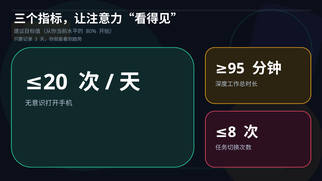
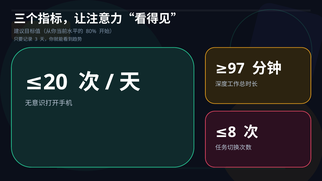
95: 95 -> 97 (236, 69)
